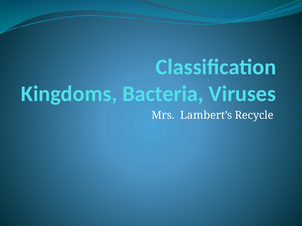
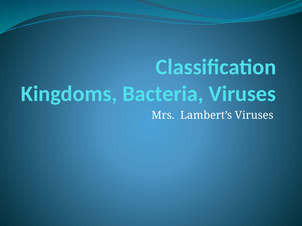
Lambert’s Recycle: Recycle -> Viruses (254, 115)
